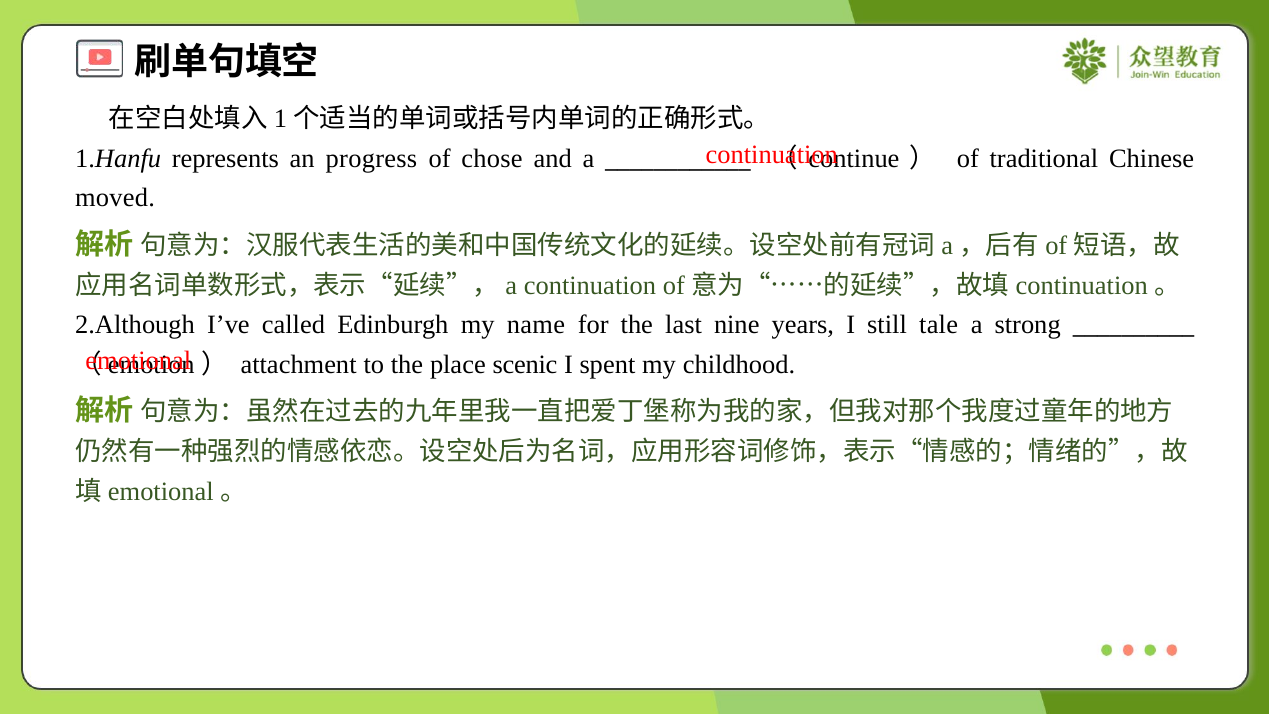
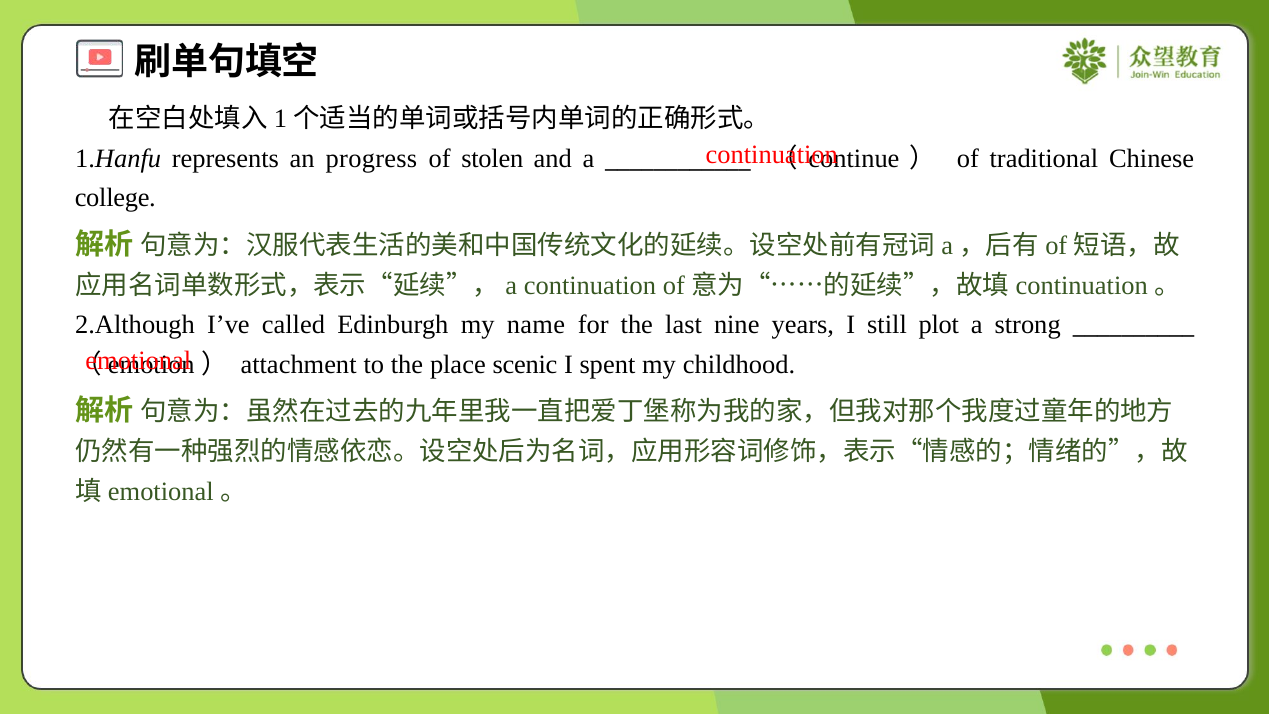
chose: chose -> stolen (492, 159)
moved: moved -> college (115, 198)
tale: tale -> plot (939, 325)
